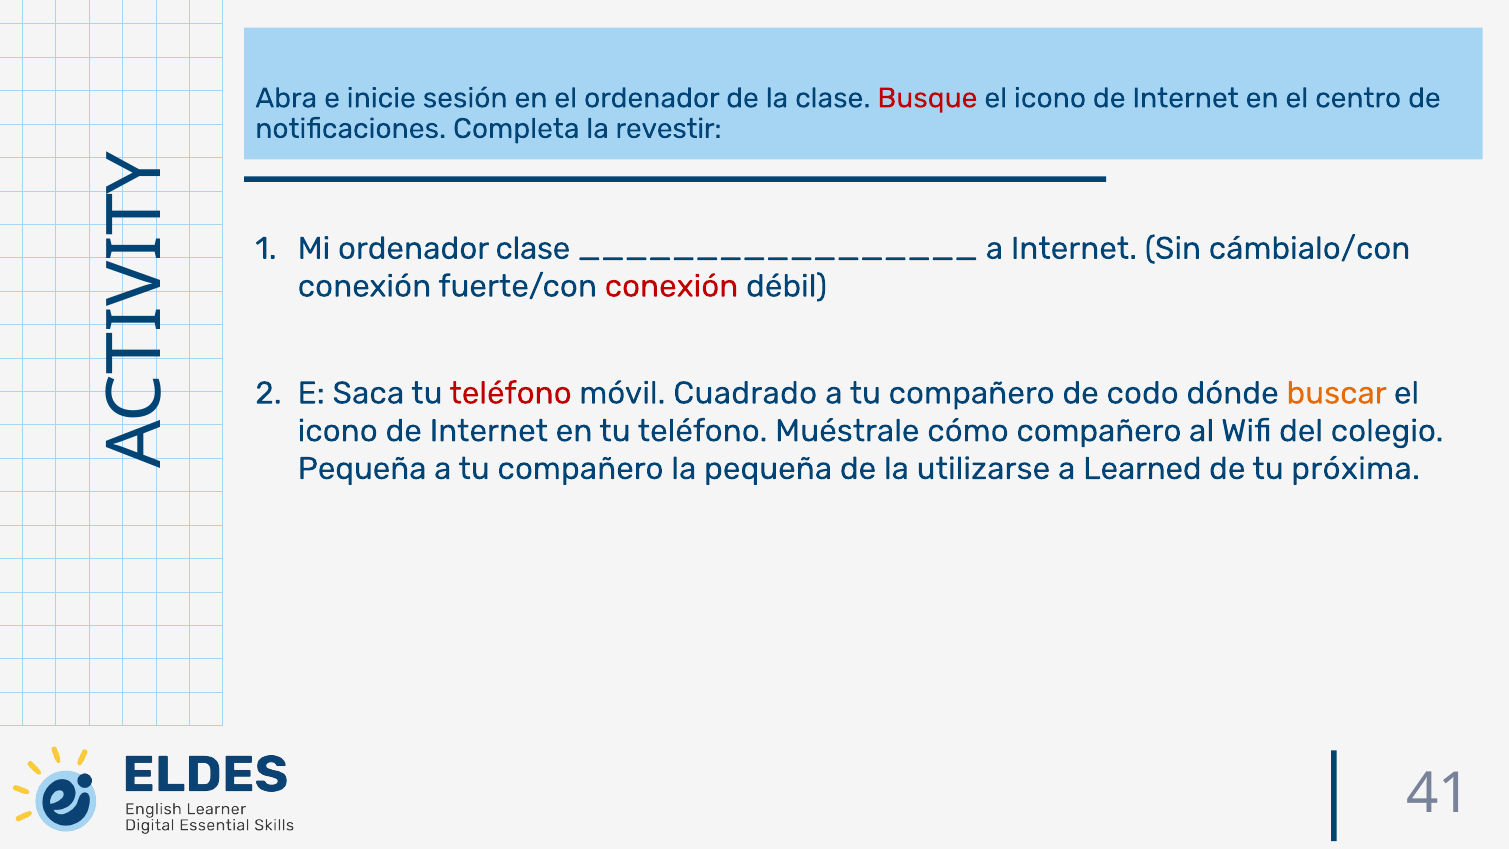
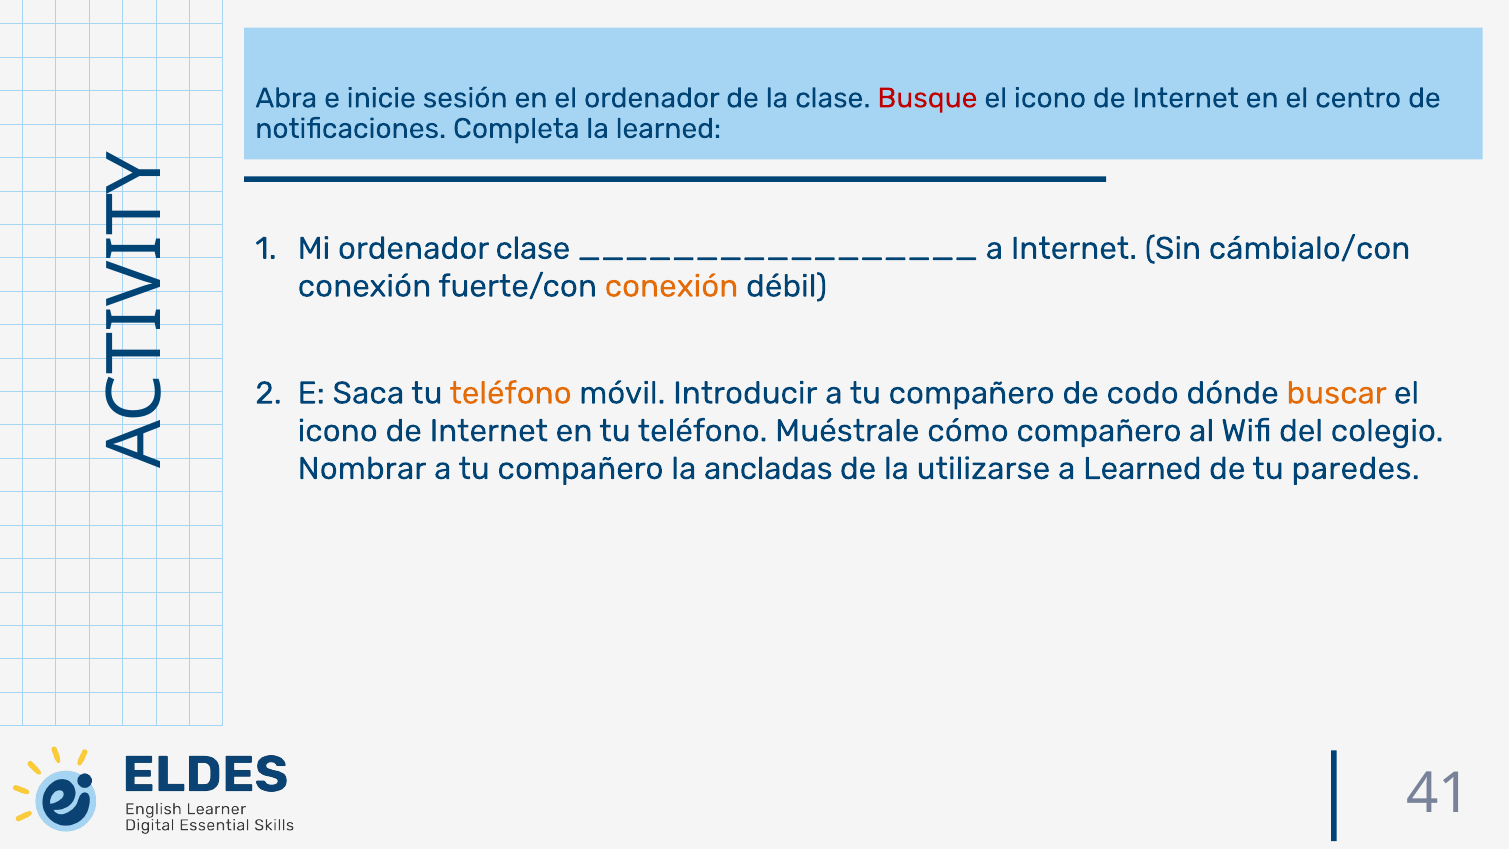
la revestir: revestir -> learned (668, 129)
conexión colour: red -> orange (672, 286)
teléfono colour: red -> orange (511, 393)
Cuadrado: Cuadrado -> Introducir (745, 393)
Pequeña: Pequeña -> Nombrar (362, 469)
la pequeña: pequeña -> ancladas (768, 469)
próxima: próxima -> paredes (1356, 469)
